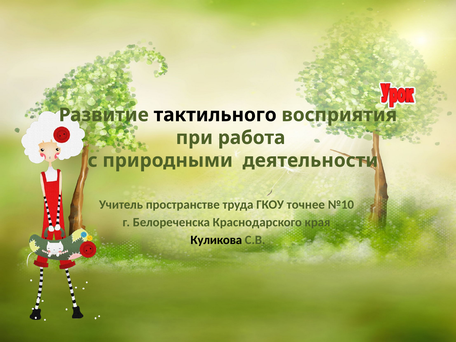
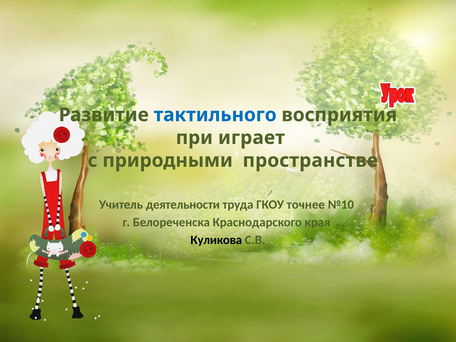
тактильного colour: black -> blue (215, 115)
работа: работа -> играет (251, 138)
деятельности: деятельности -> пространстве (310, 161)
пространстве: пространстве -> деятельности (183, 205)
